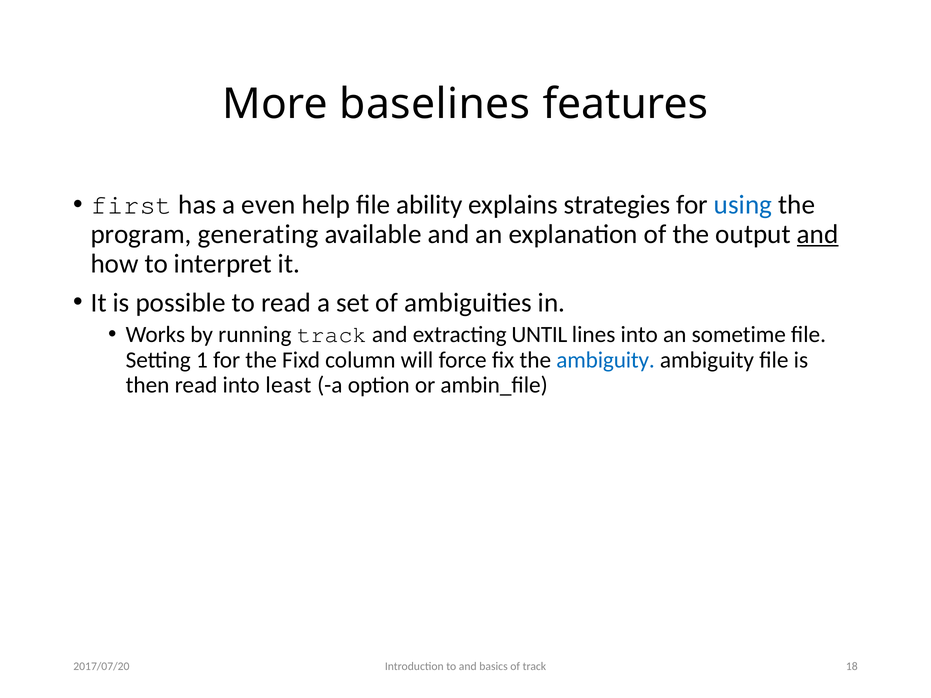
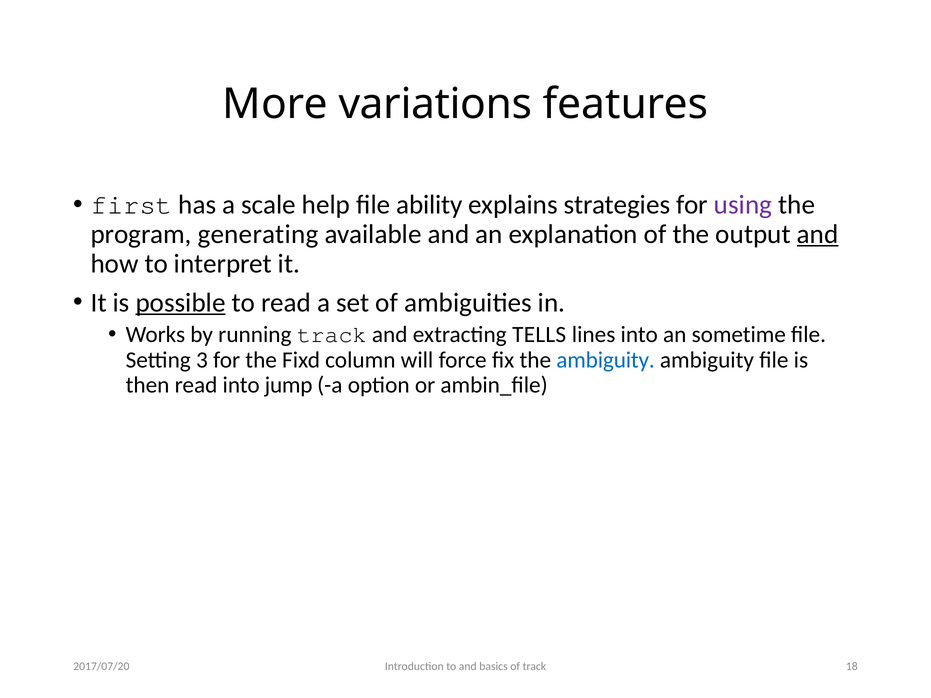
baselines: baselines -> variations (435, 104)
even: even -> scale (269, 205)
using colour: blue -> purple (743, 205)
possible underline: none -> present (181, 303)
UNTIL: UNTIL -> TELLS (539, 335)
1: 1 -> 3 (202, 360)
least: least -> jump (289, 385)
